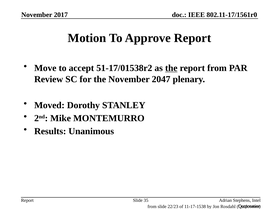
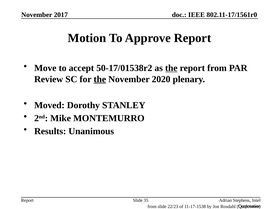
51-17/01538r2: 51-17/01538r2 -> 50-17/01538r2 (124, 68)
the underline: none -> present (100, 79)
2047: 2047 -> 2020 (161, 79)
